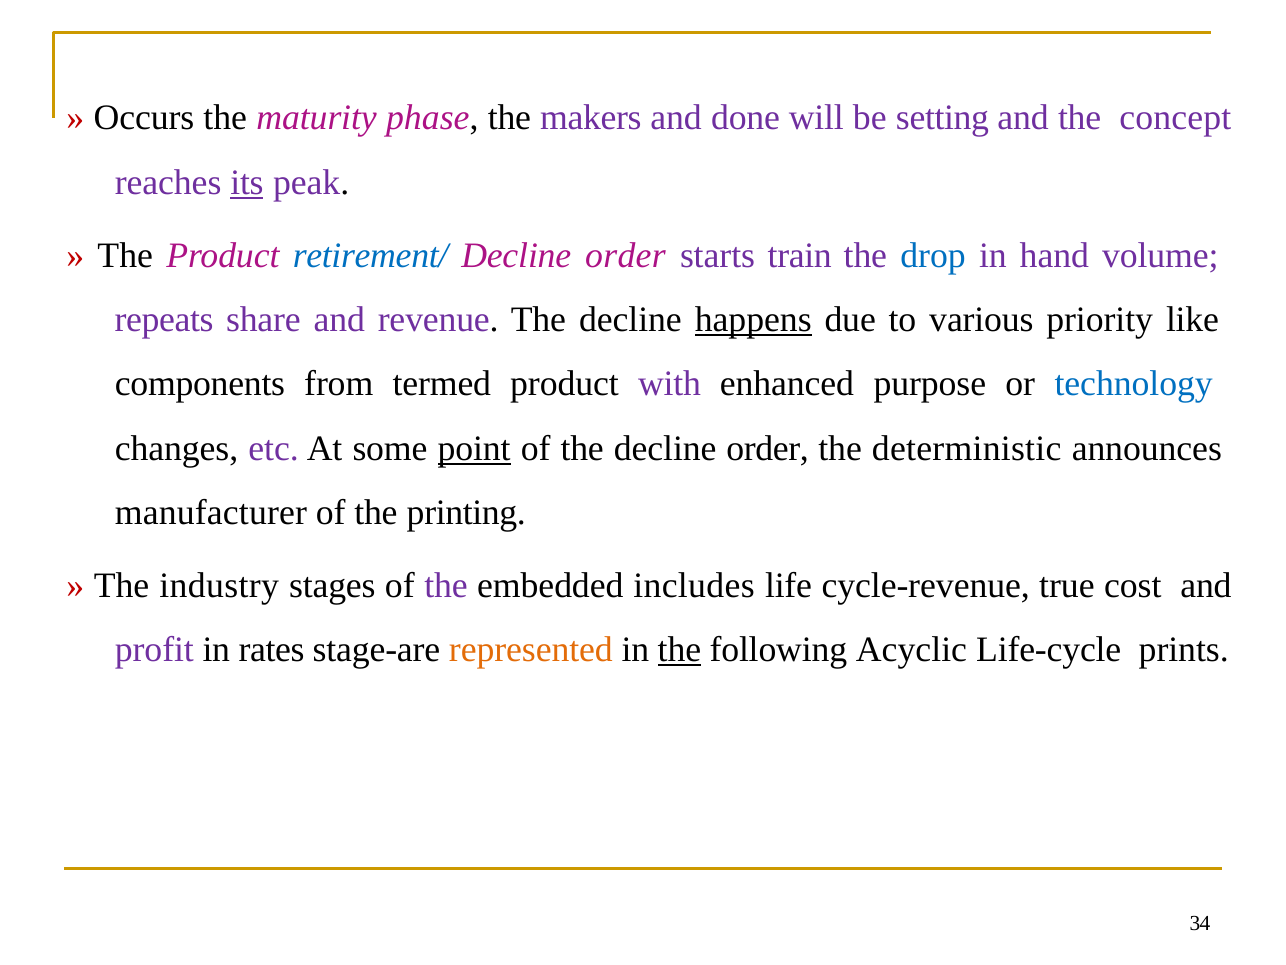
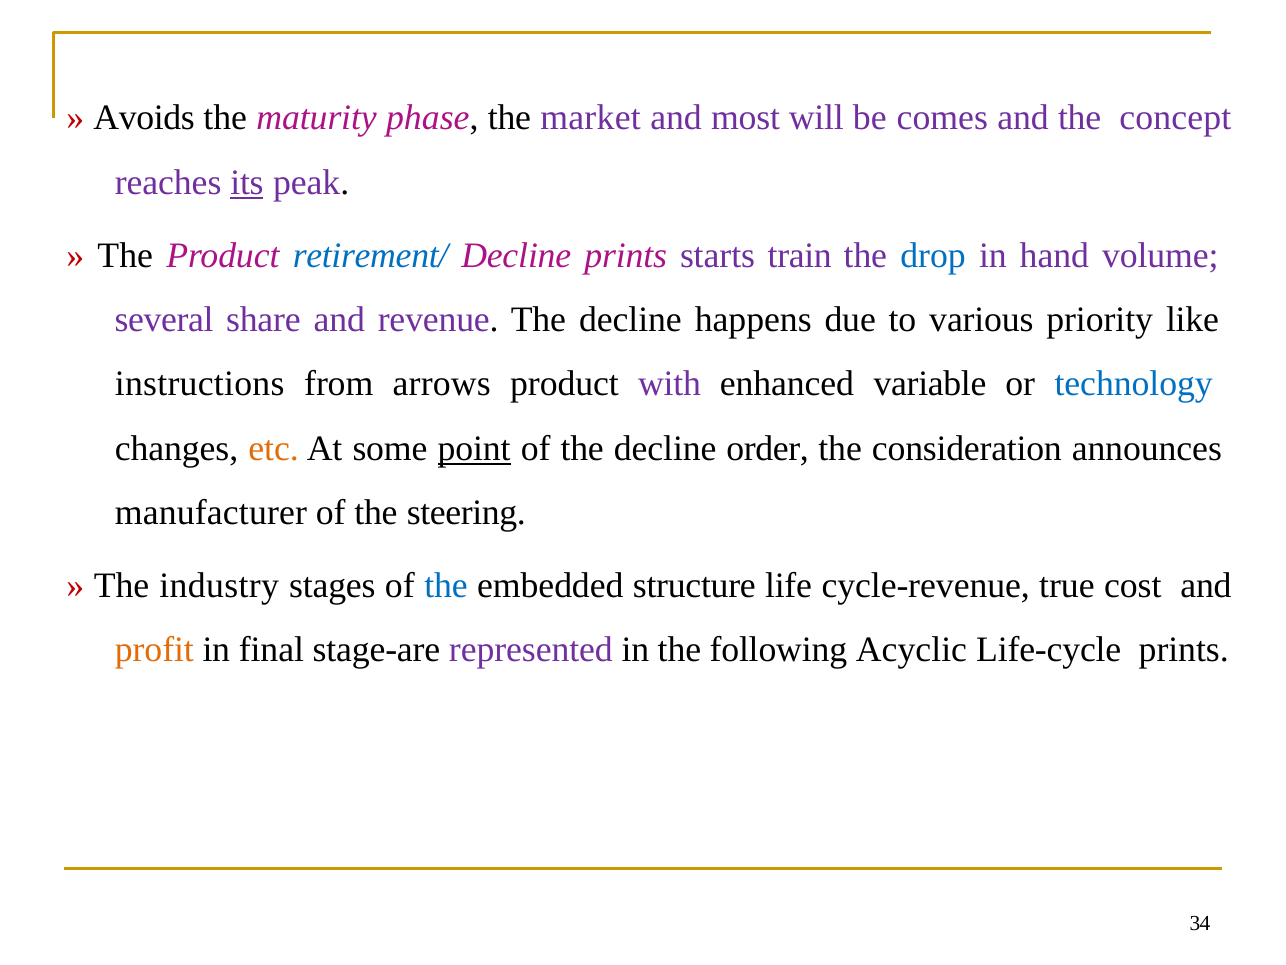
Occurs: Occurs -> Avoids (144, 118)
makers: makers -> market (591, 118)
done: done -> most (746, 118)
setting: setting -> comes (942, 118)
order: order -> prints (626, 255)
repeats: repeats -> several (164, 319)
happens underline: present -> none (753, 319)
components: components -> instructions (200, 384)
termed: termed -> arrows (442, 384)
purpose: purpose -> variable (930, 384)
etc colour: purple -> orange (274, 448)
deterministic: deterministic -> consideration (967, 448)
printing: printing -> steering (466, 512)
the colour: purple -> blue (446, 585)
includes: includes -> structure (694, 585)
profit colour: purple -> orange (154, 650)
rates: rates -> final (271, 650)
represented colour: orange -> purple (531, 650)
the underline: present -> none (679, 650)
